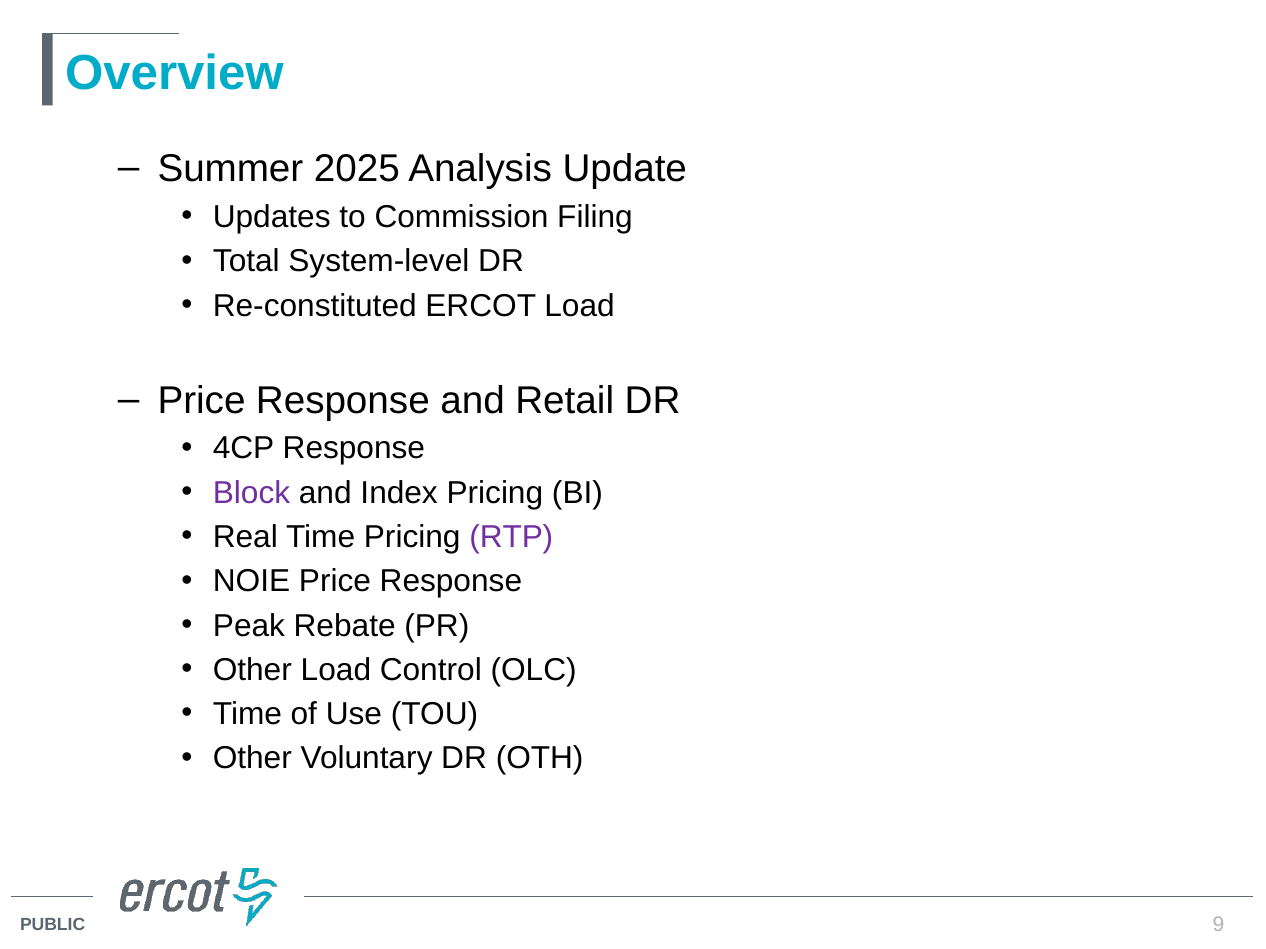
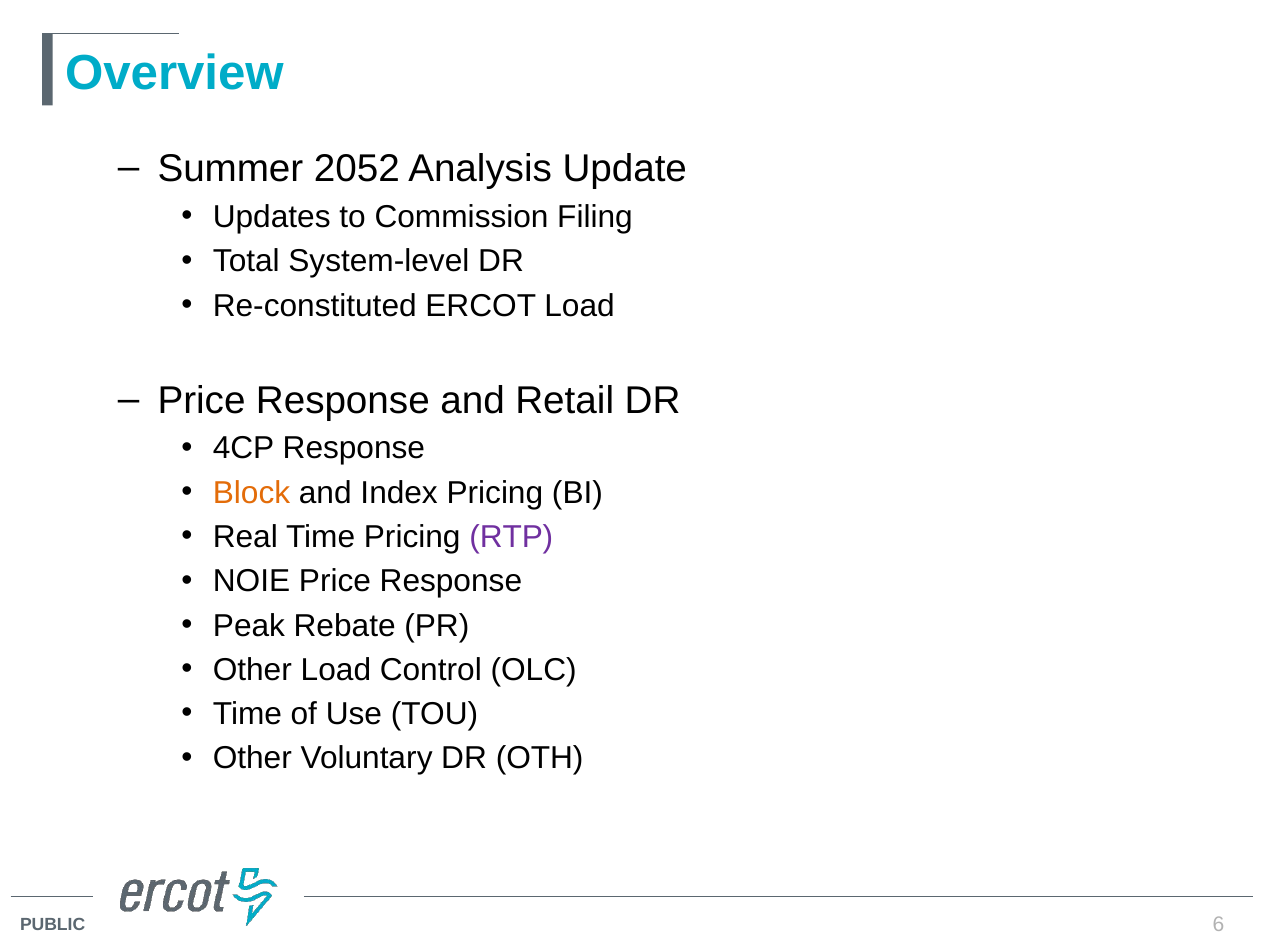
2025: 2025 -> 2052 (357, 169)
Block colour: purple -> orange (252, 493)
9: 9 -> 6 (1219, 925)
